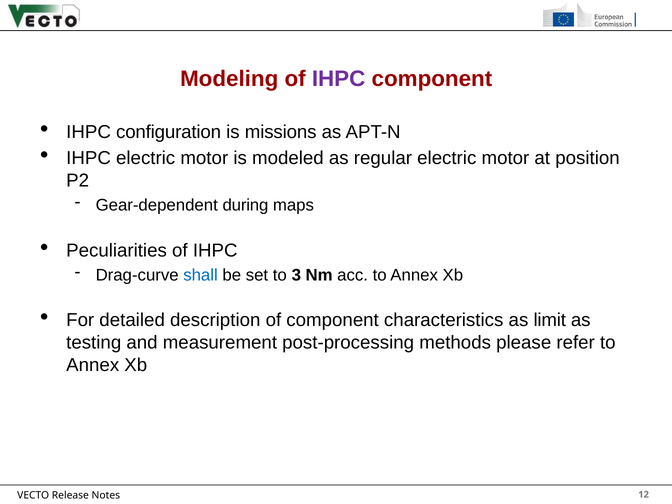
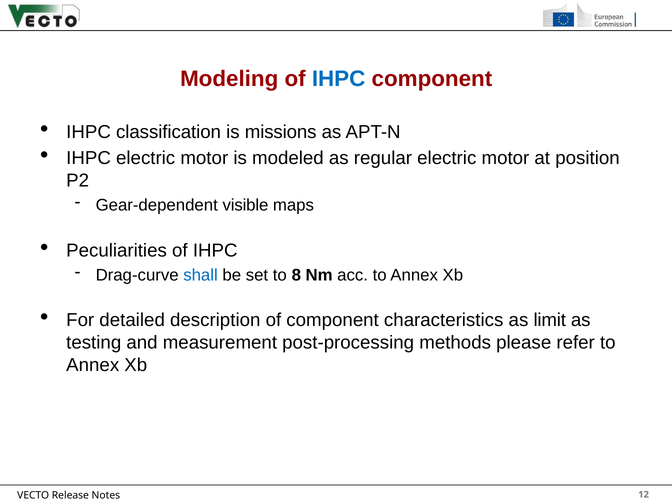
IHPC colour: purple -> blue (339, 79)
configuration: configuration -> classification (169, 132)
during: during -> visible (245, 205)
3: 3 -> 8 (296, 275)
